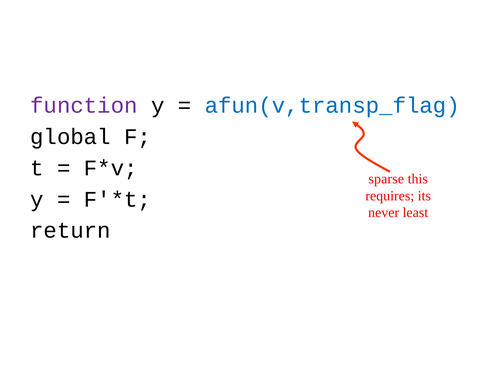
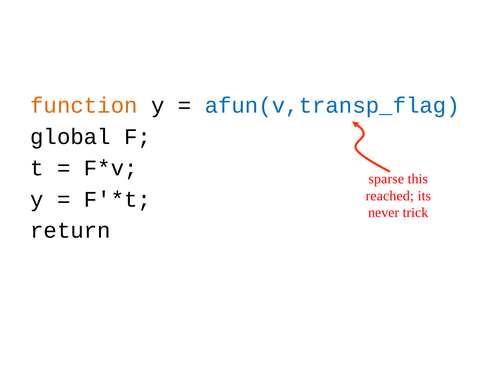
function colour: purple -> orange (84, 106)
requires: requires -> reached (390, 196)
least: least -> trick (415, 213)
